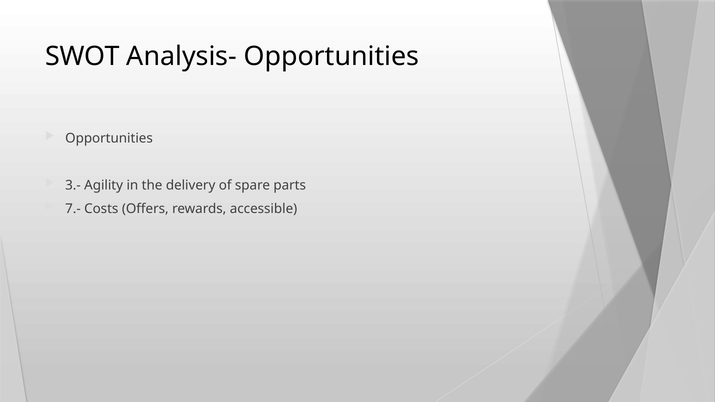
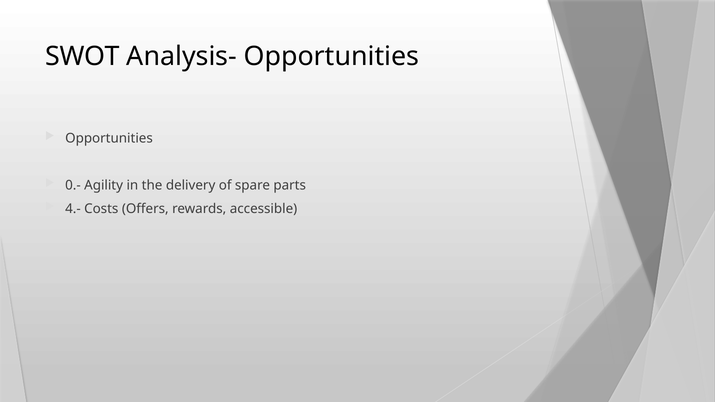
3.-: 3.- -> 0.- (73, 185)
7.-: 7.- -> 4.- (73, 209)
